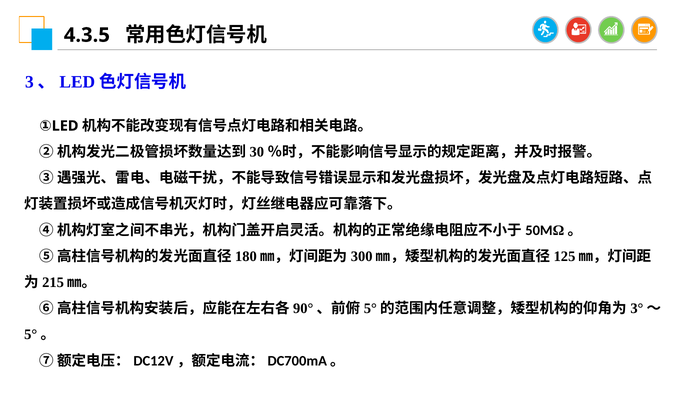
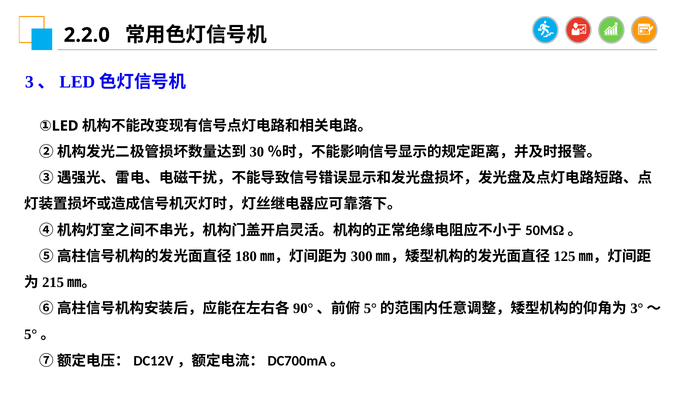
4.3.5: 4.3.5 -> 2.2.0 (87, 35)
